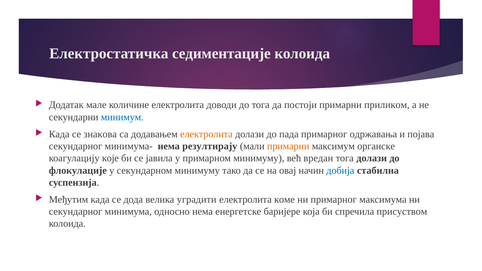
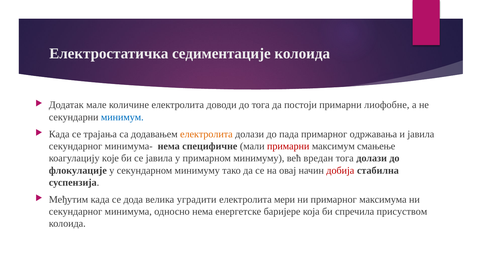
приликом: приликом -> лиофобне (387, 105)
знакова: знакова -> трајања (100, 134)
и појава: појава -> јавила (421, 134)
резултирају: резултирају -> специфичне (210, 146)
примарни colour: orange -> red (288, 146)
органске: органске -> смањење (376, 146)
добија colour: blue -> red (340, 170)
коме: коме -> мери (285, 200)
